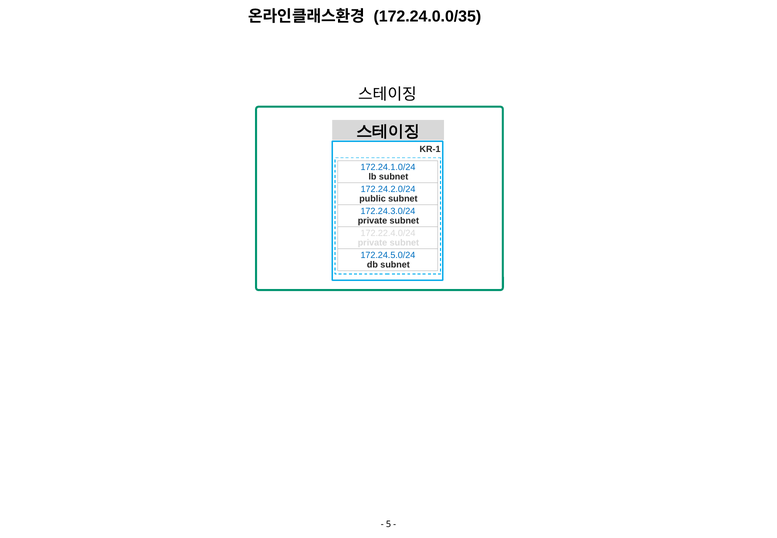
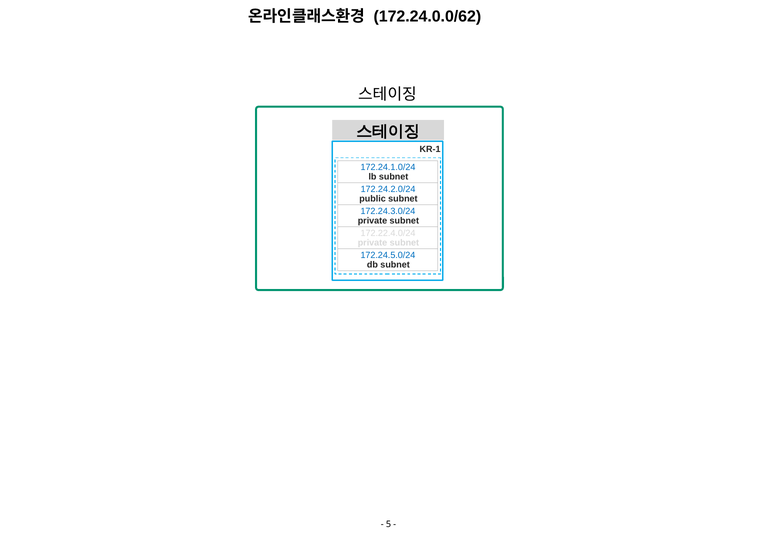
172.24.0.0/35: 172.24.0.0/35 -> 172.24.0.0/62 (427, 16)
